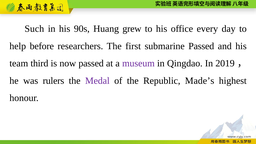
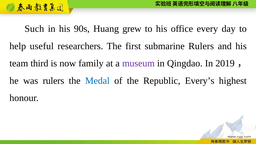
before: before -> useful (42, 46)
submarine Passed: Passed -> Rulers (201, 46)
now passed: passed -> family (91, 63)
Medal colour: purple -> blue (97, 81)
Made’s: Made’s -> Every’s (200, 81)
